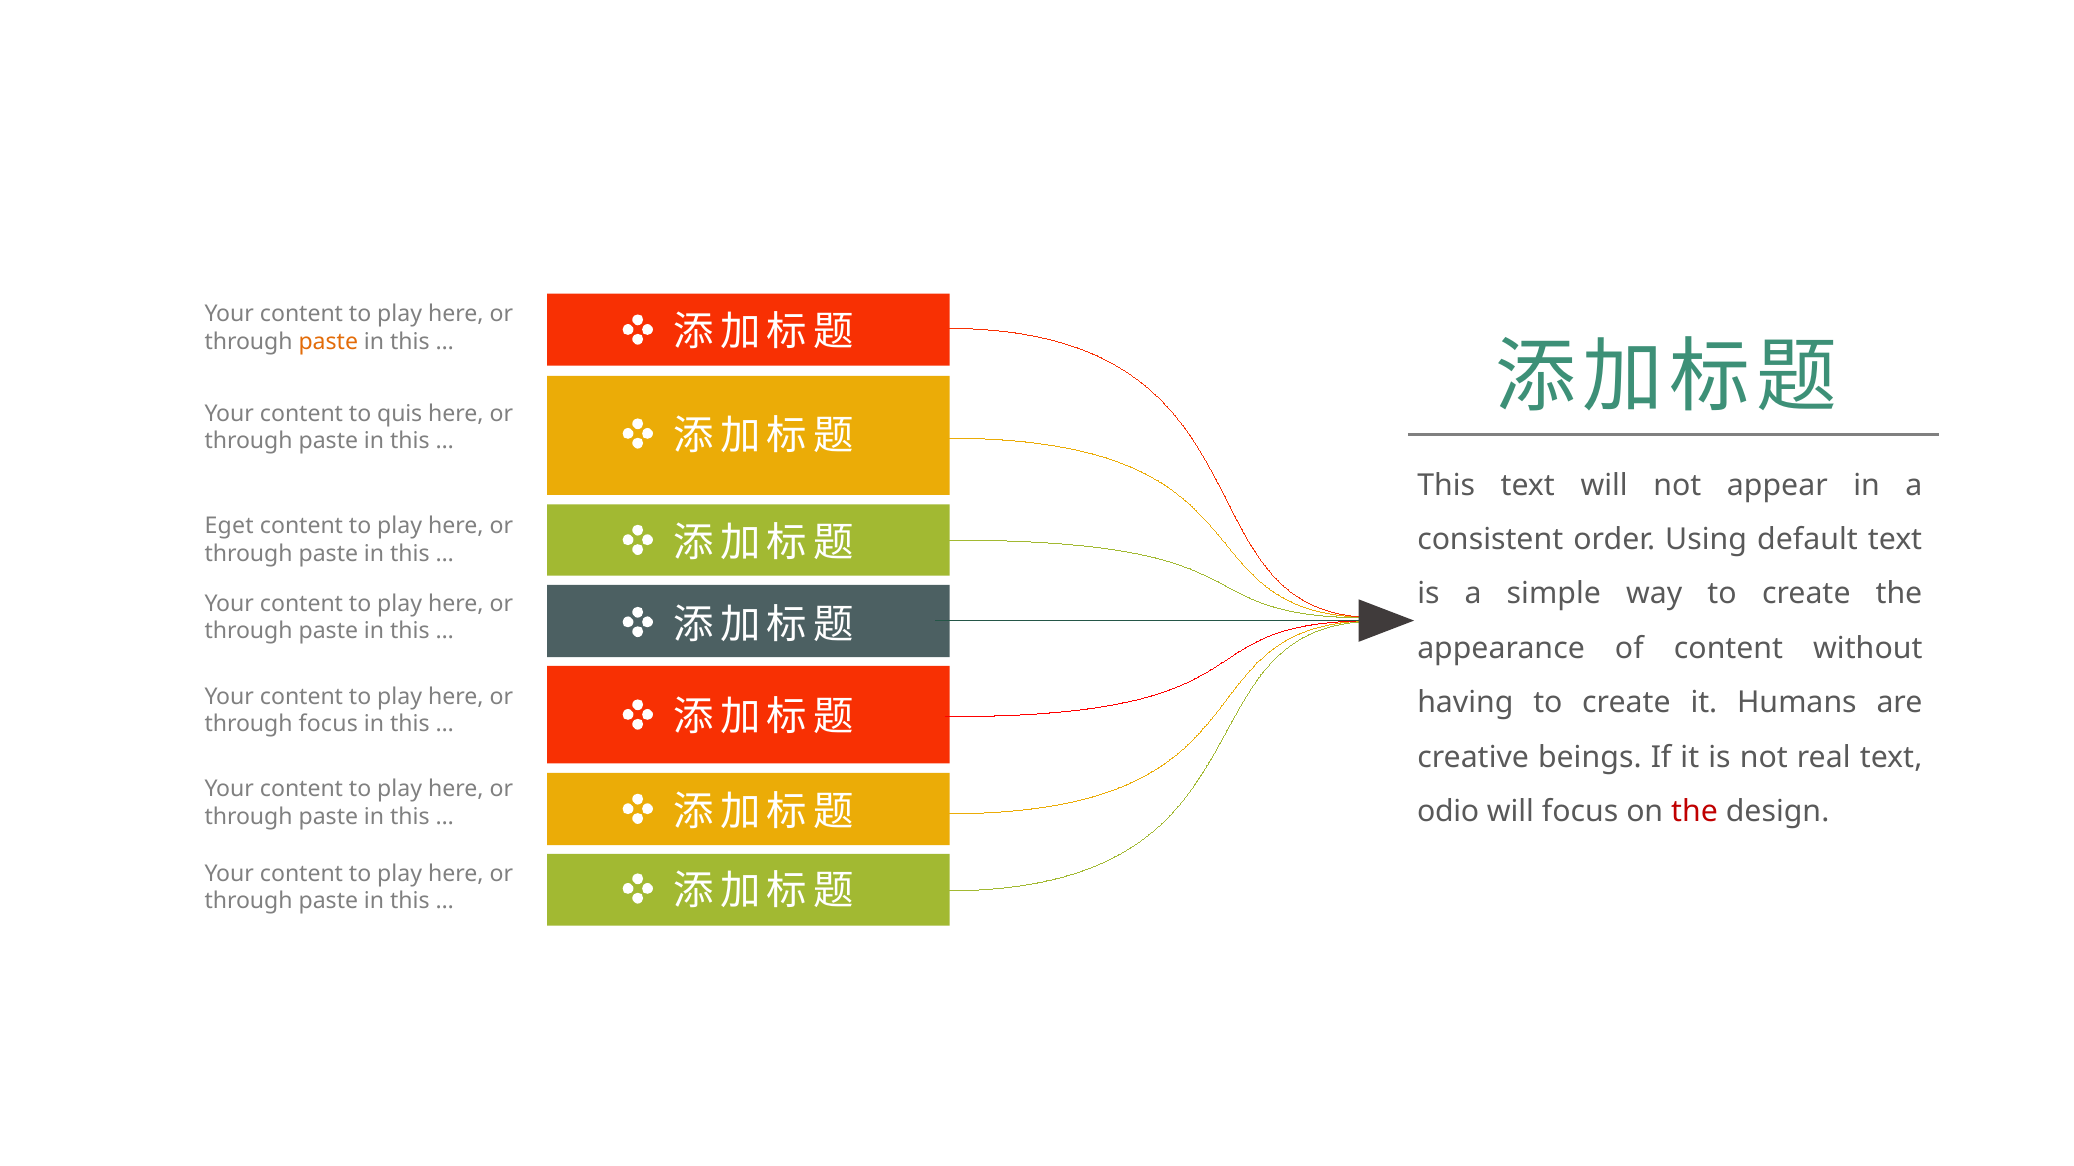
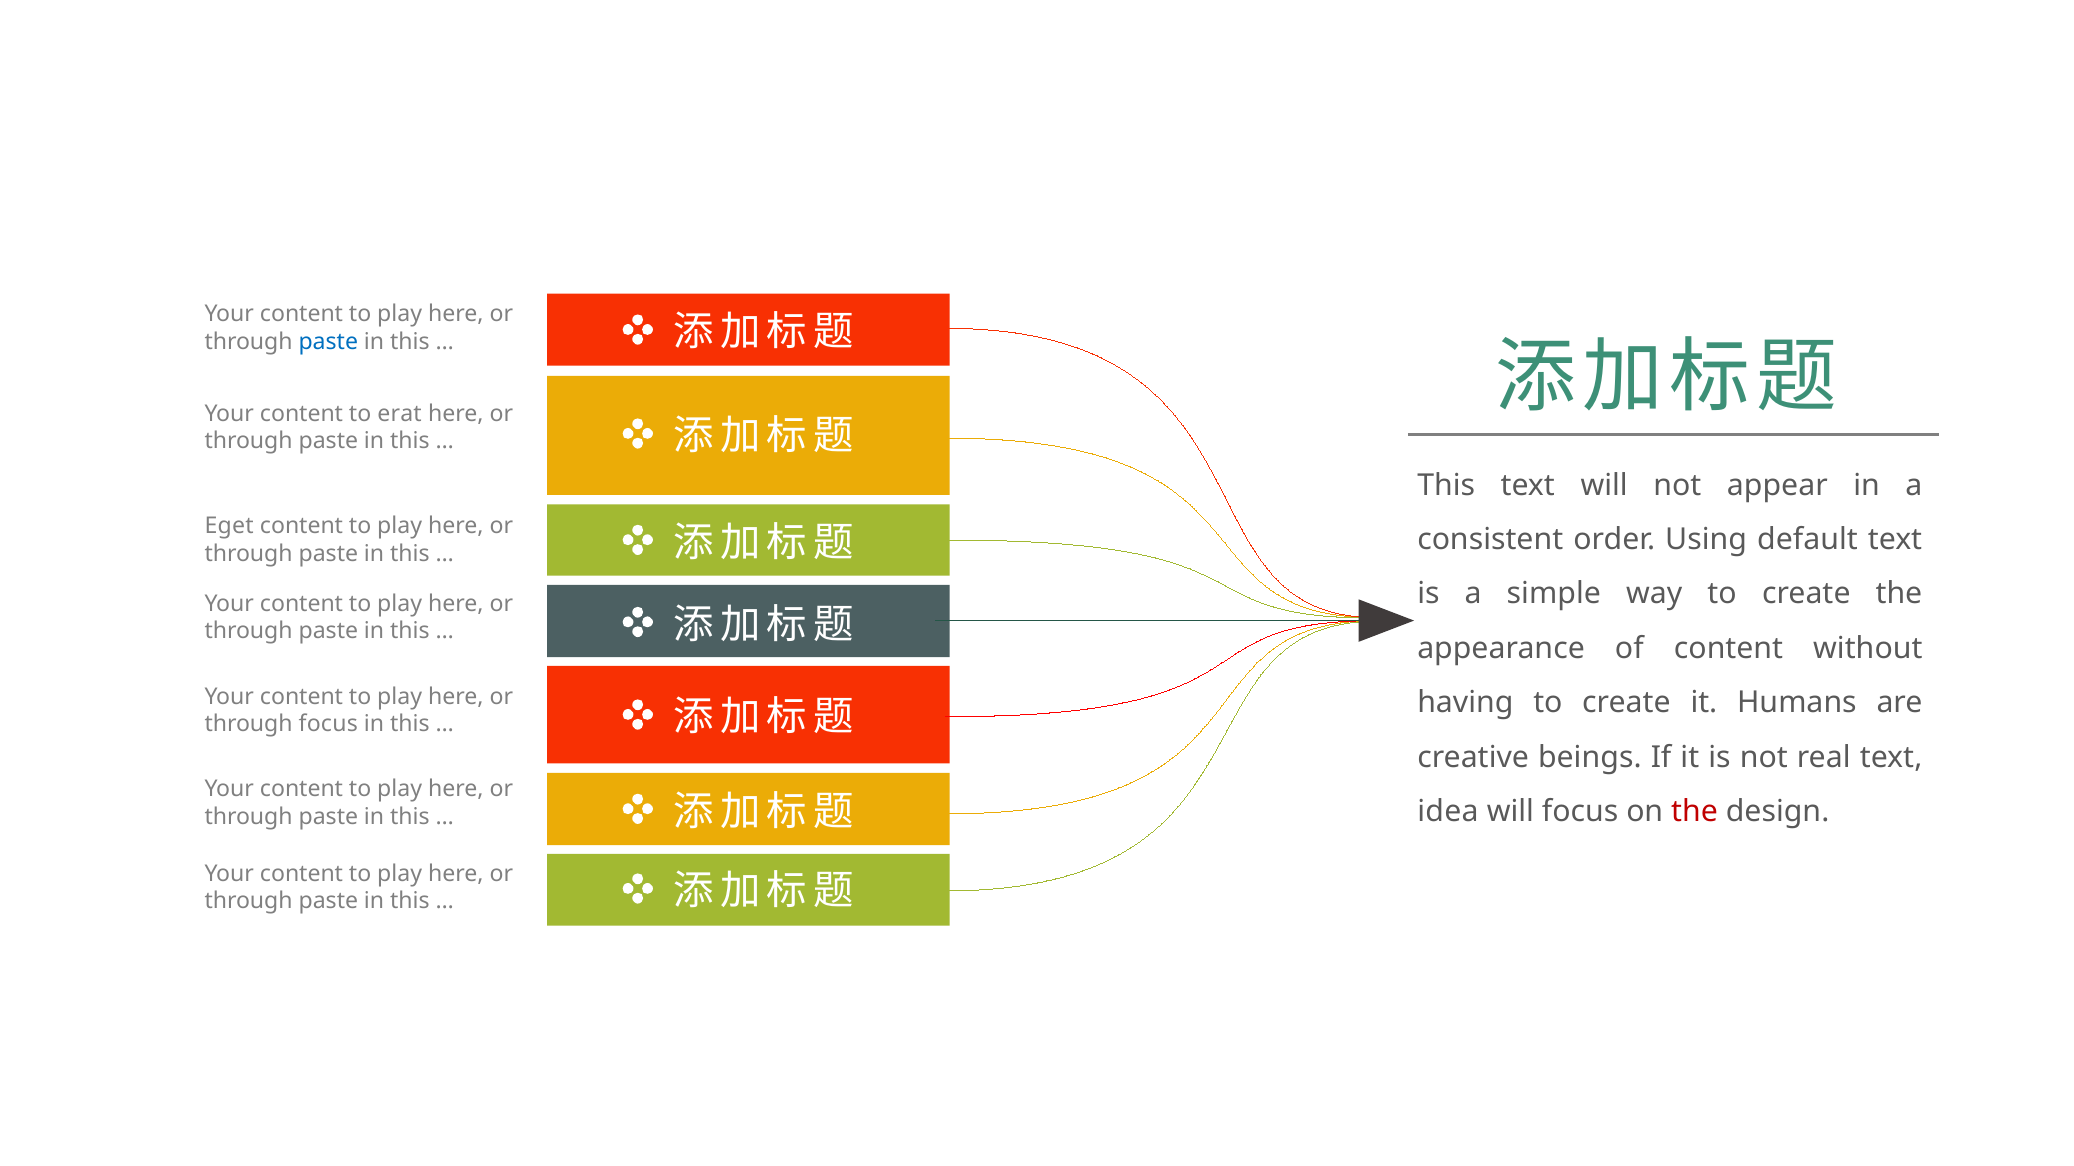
paste colour: orange -> blue (328, 342)
quis: quis -> erat (400, 414)
odio: odio -> idea (1448, 812)
